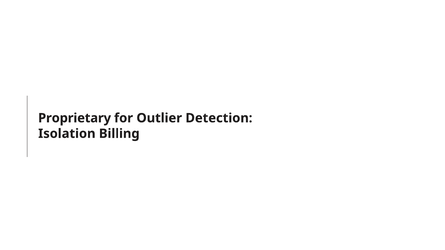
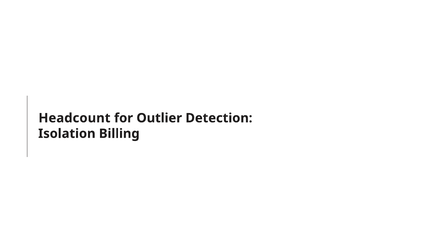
Proprietary: Proprietary -> Headcount (74, 118)
